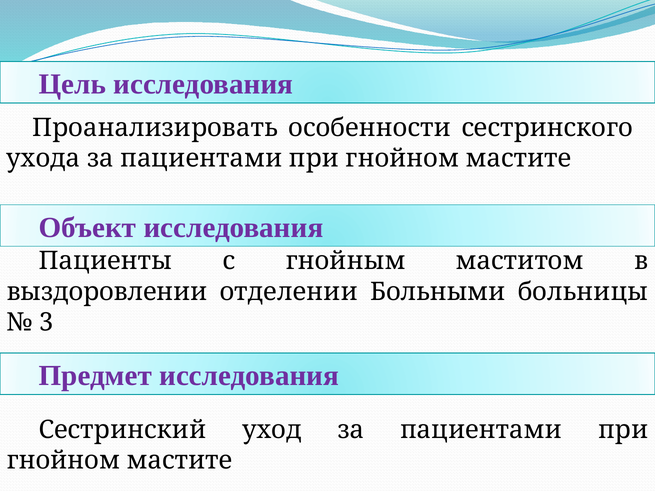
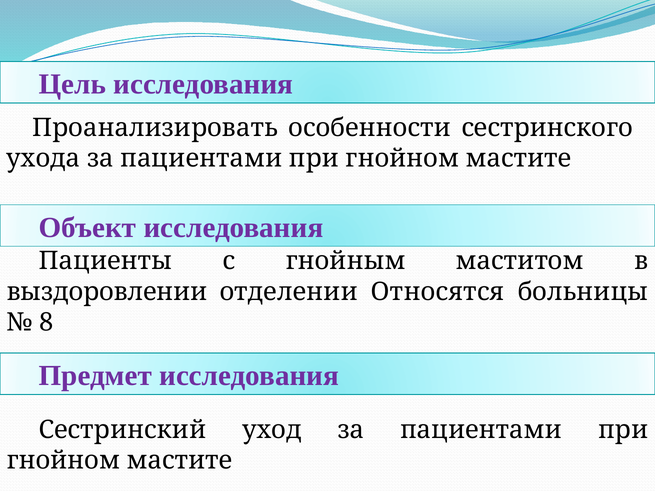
Больными: Больными -> Относятся (438, 292)
3: 3 -> 8 (46, 322)
